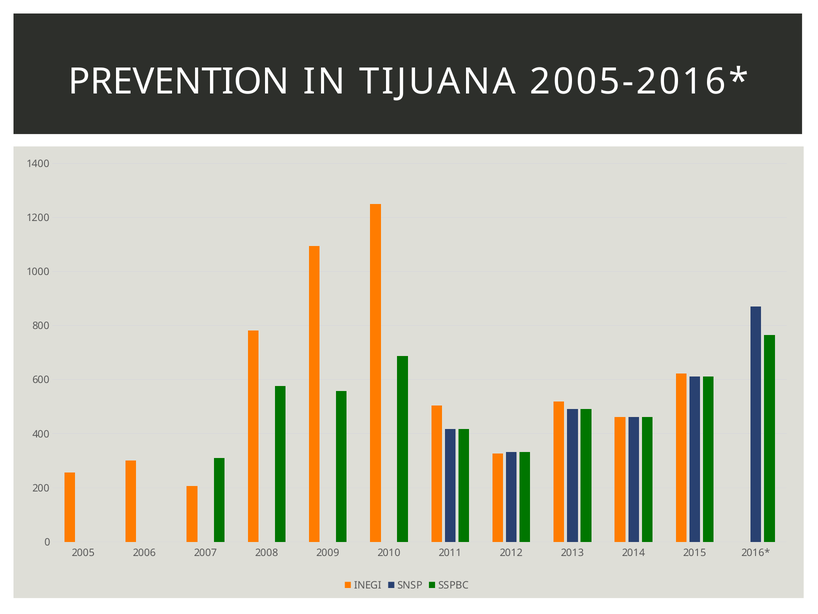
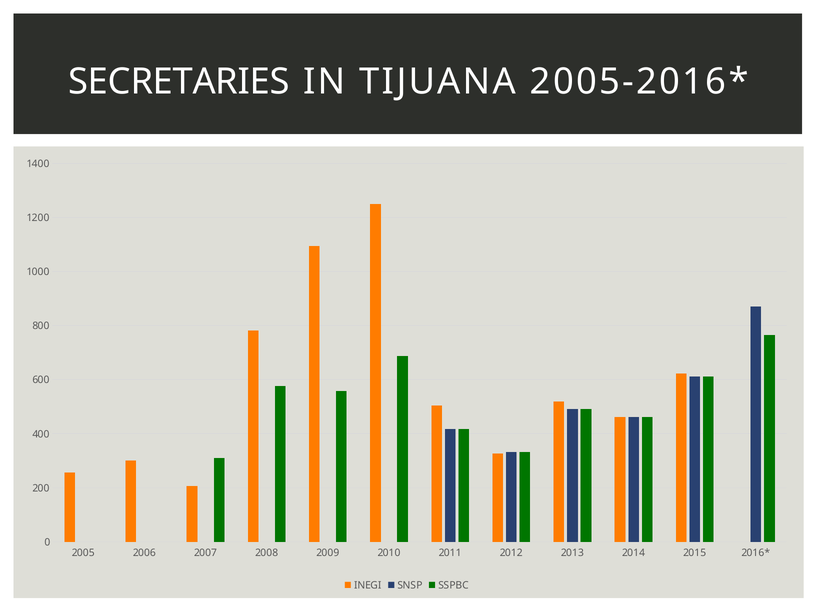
PREVENTION: PREVENTION -> SECRETARIES (179, 81)
